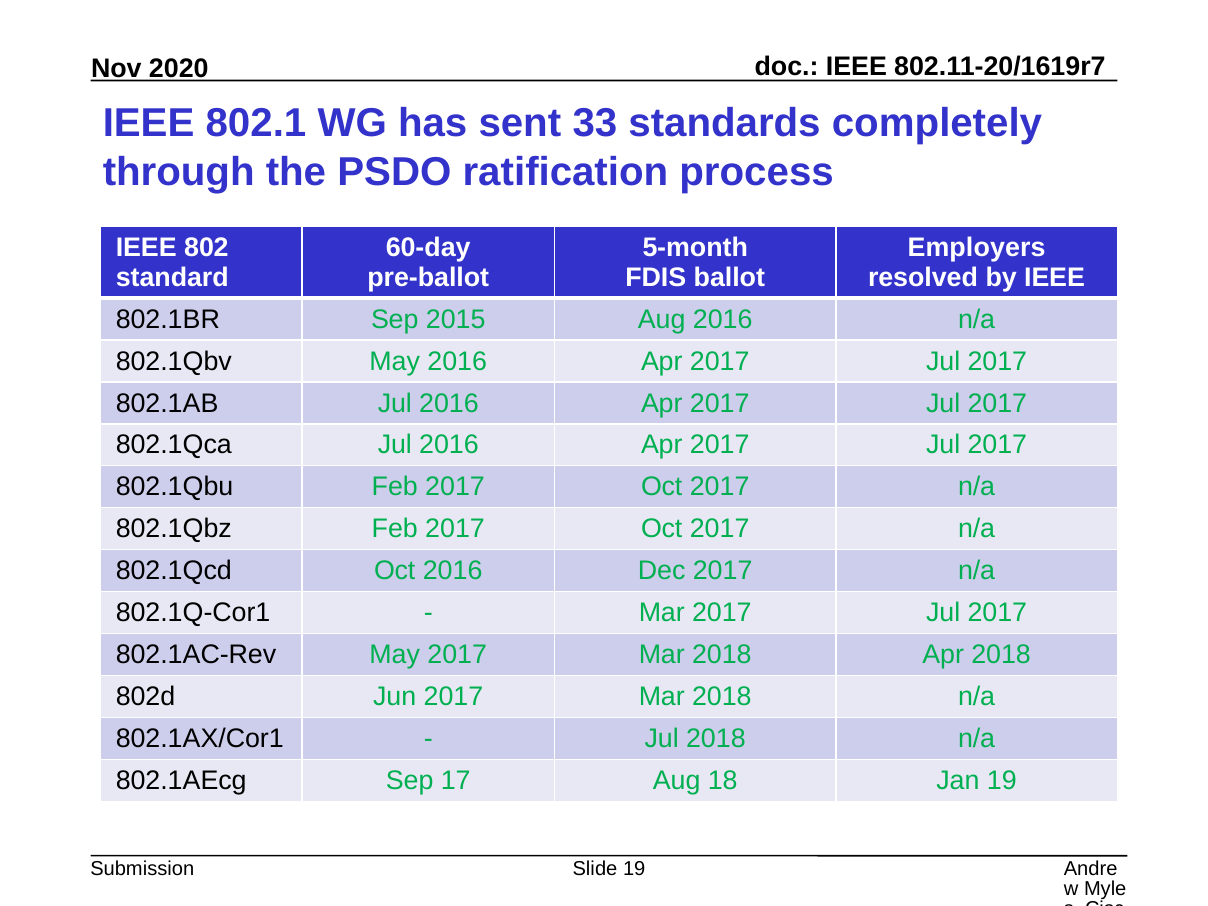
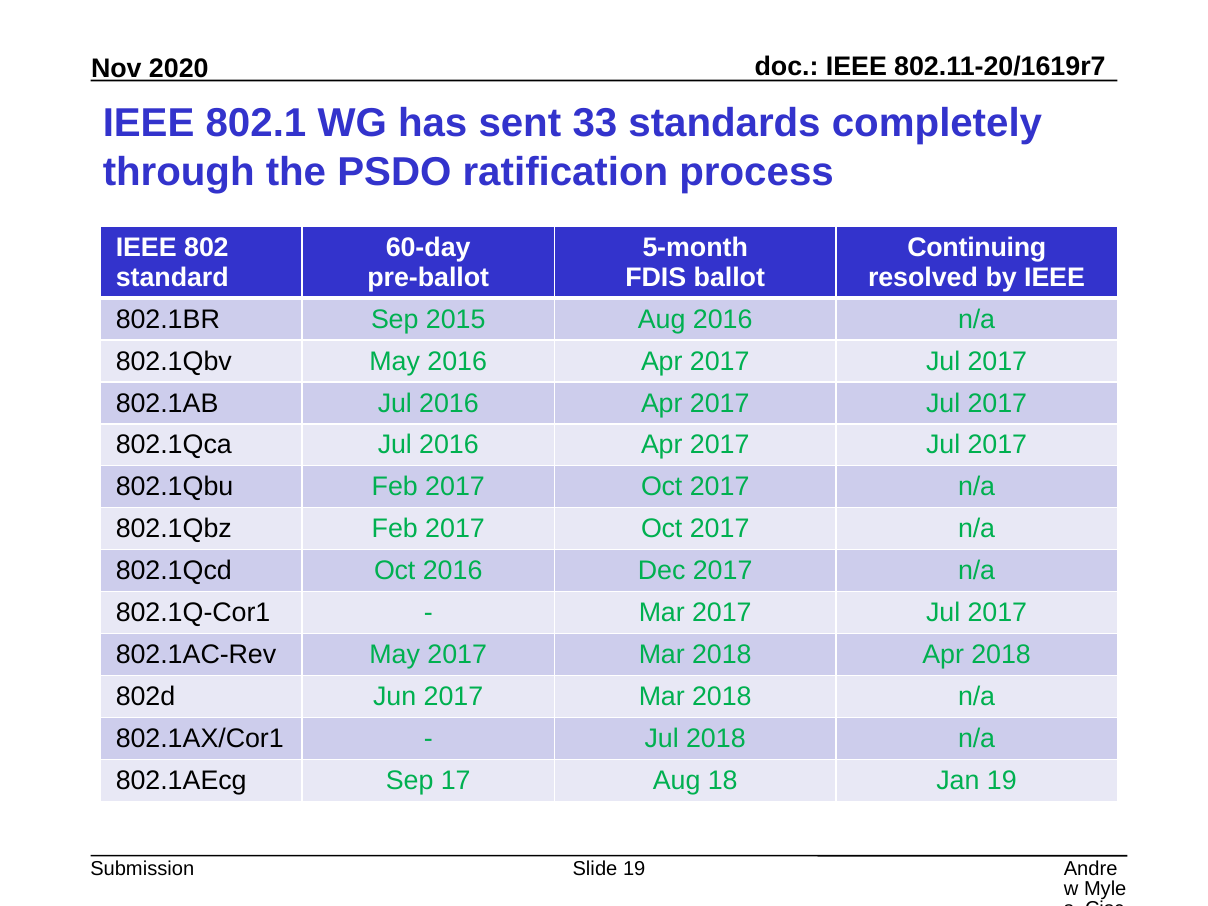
Employers: Employers -> Continuing (977, 248)
